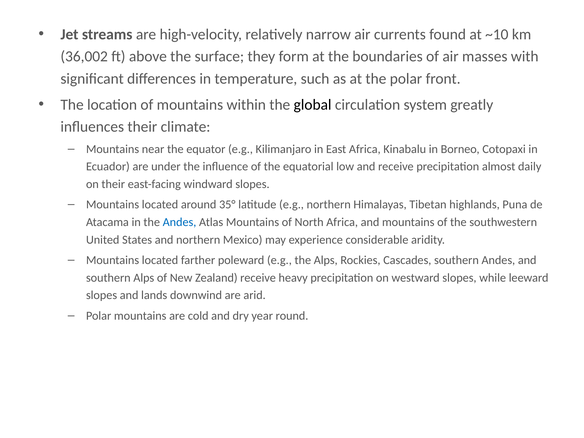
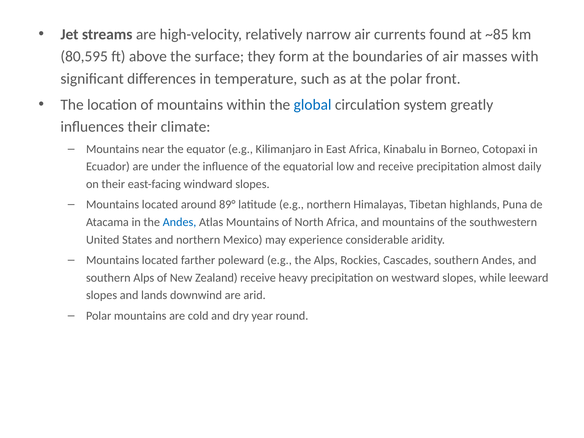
~10: ~10 -> ~85 (497, 34)
36,002: 36,002 -> 80,595 (84, 56)
global colour: black -> blue (313, 105)
35°: 35° -> 89° (227, 205)
